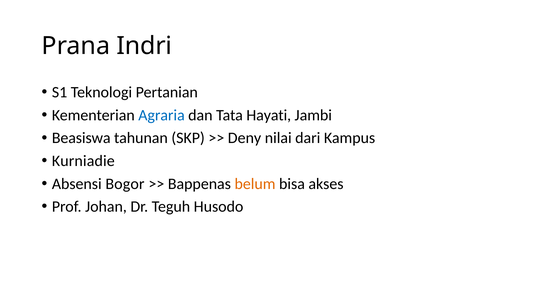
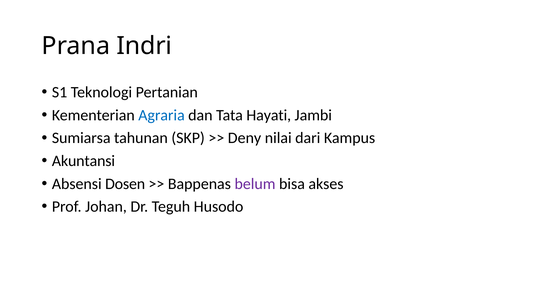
Beasiswa: Beasiswa -> Sumiarsa (81, 138)
Kurniadie: Kurniadie -> Akuntansi (83, 161)
Bogor: Bogor -> Dosen (125, 184)
belum colour: orange -> purple (255, 184)
